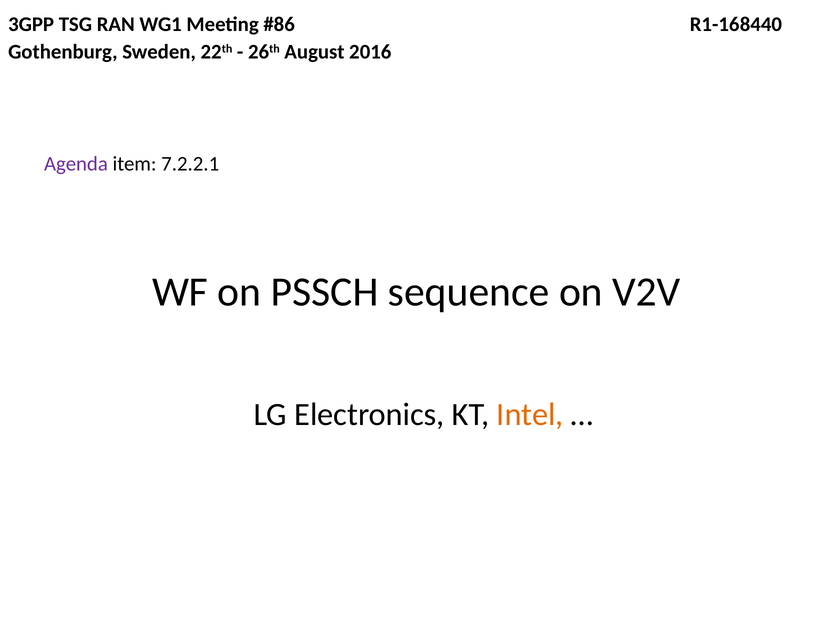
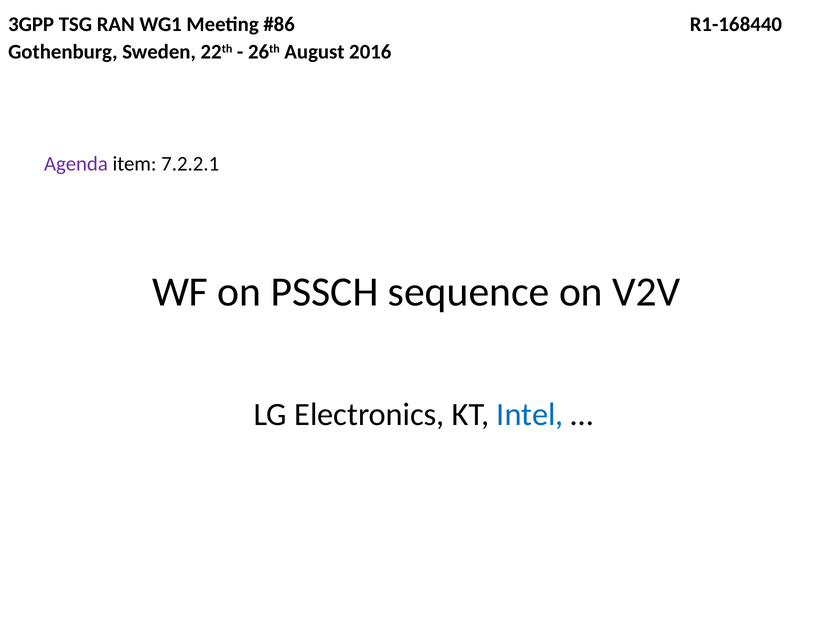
Intel colour: orange -> blue (530, 415)
